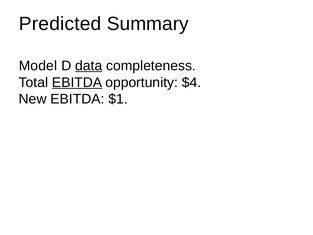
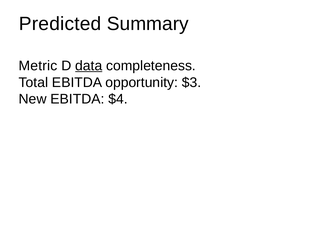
Model: Model -> Metric (38, 66)
EBITDA underline: present -> none (77, 82)
$4: $4 -> $3 (192, 82)
$1: $1 -> $4 (118, 99)
